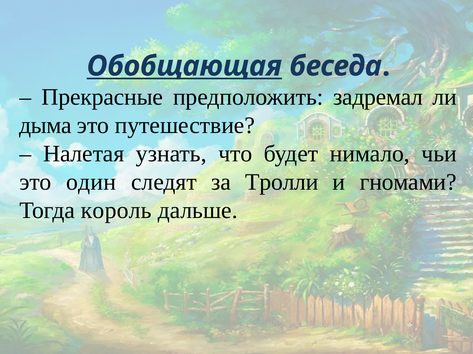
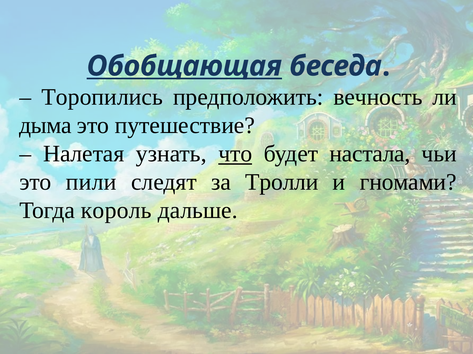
Прекрасные: Прекрасные -> Торопились (102, 97)
задремал: задремал -> вечность (378, 97)
что underline: none -> present (235, 154)
нимало: нимало -> настала (370, 154)
один: один -> пили (91, 182)
